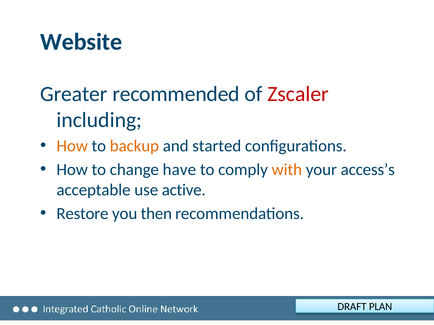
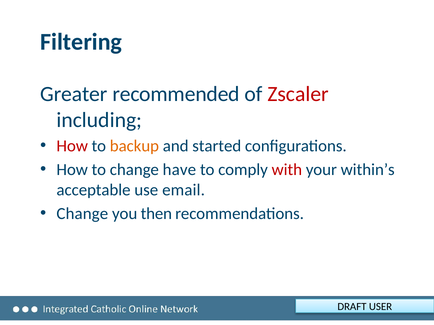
Website: Website -> Filtering (81, 42)
How colour: orange -> red (72, 146)
with colour: orange -> red (287, 170)
access’s: access’s -> within’s (368, 170)
active: active -> email (184, 190)
Restore: Restore -> Change (82, 214)
PLAN: PLAN -> USER (381, 307)
